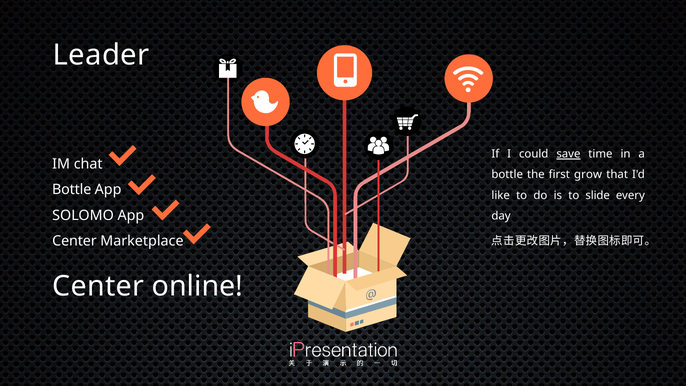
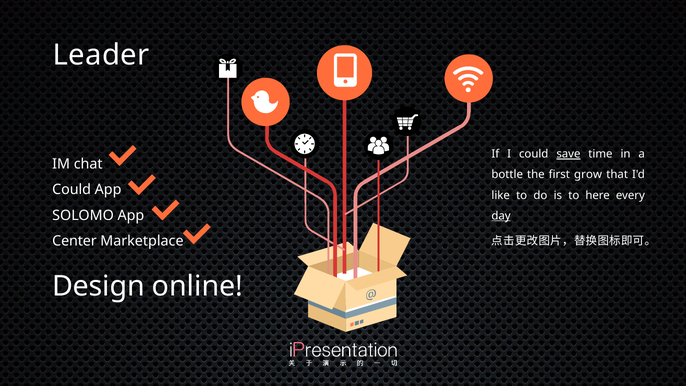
Bottle: Bottle -> Could (72, 190)
slide: slide -> here (598, 195)
day underline: none -> present (501, 216)
Center: Center -> Design (98, 286)
